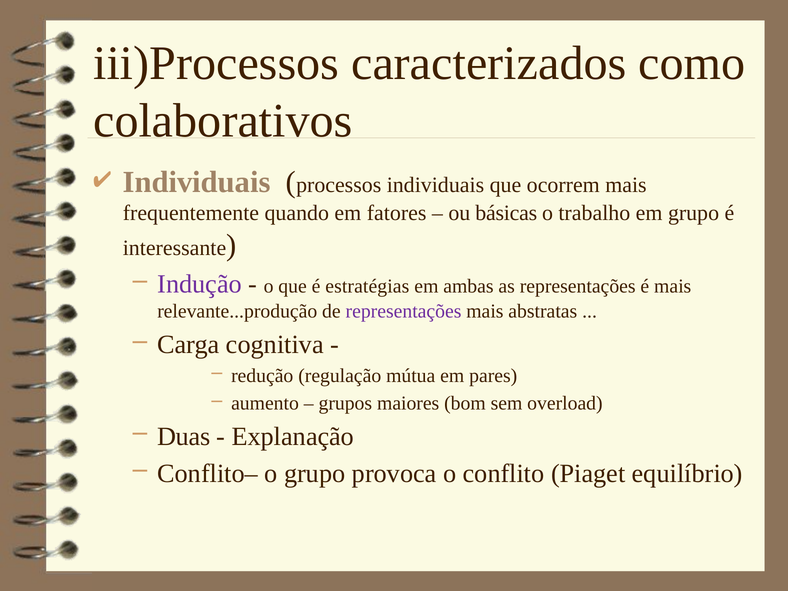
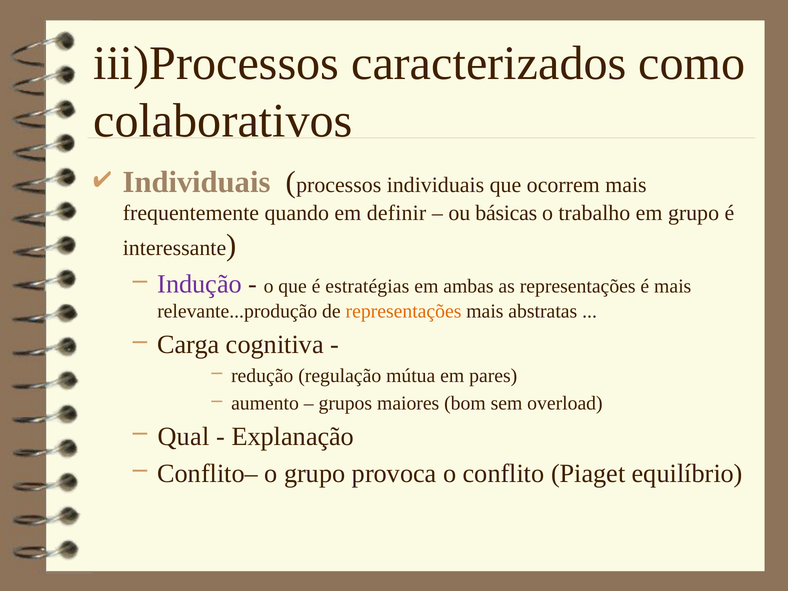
fatores: fatores -> definir (397, 213)
representações colour: purple -> orange (404, 311)
Duas: Duas -> Qual (183, 437)
